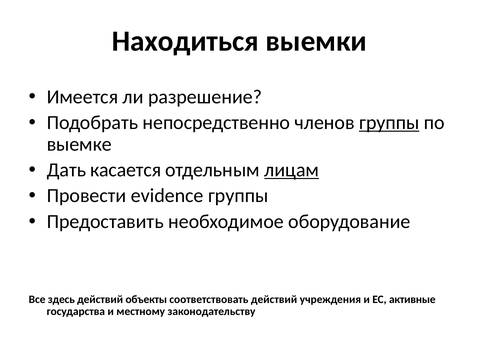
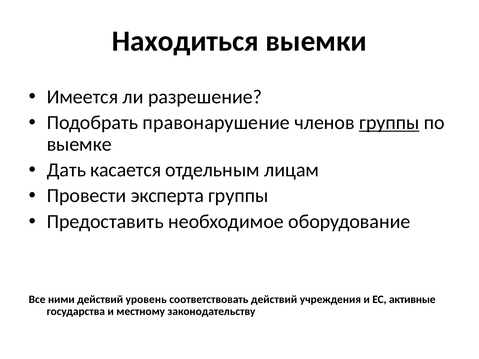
непосредственно: непосредственно -> правонарушение (216, 123)
лицам underline: present -> none (292, 170)
evidence: evidence -> эксперта (167, 196)
здесь: здесь -> ними (61, 299)
объекты: объекты -> уровень (146, 299)
